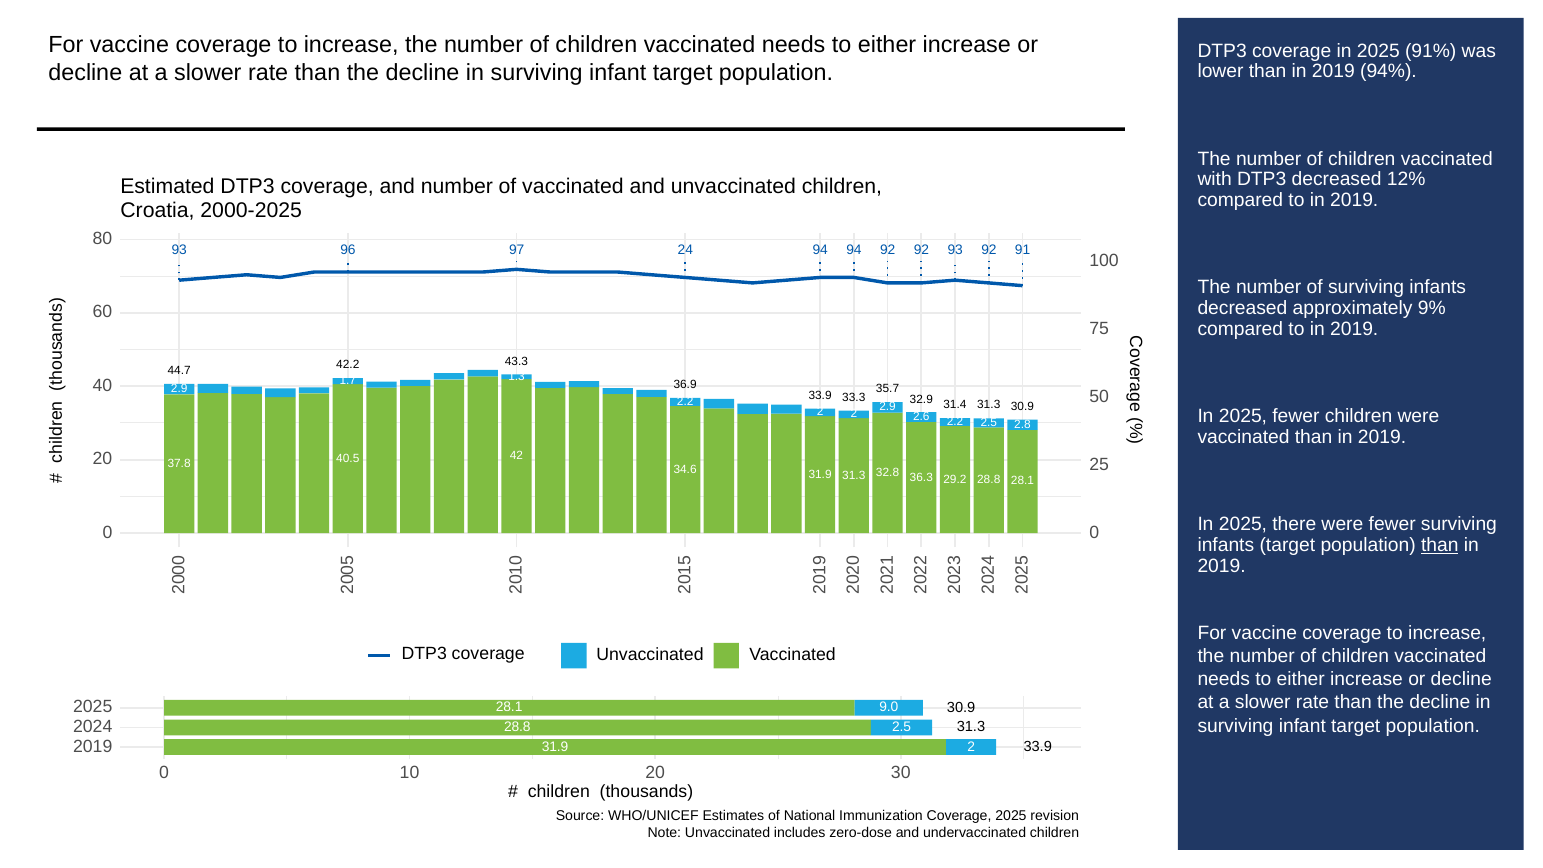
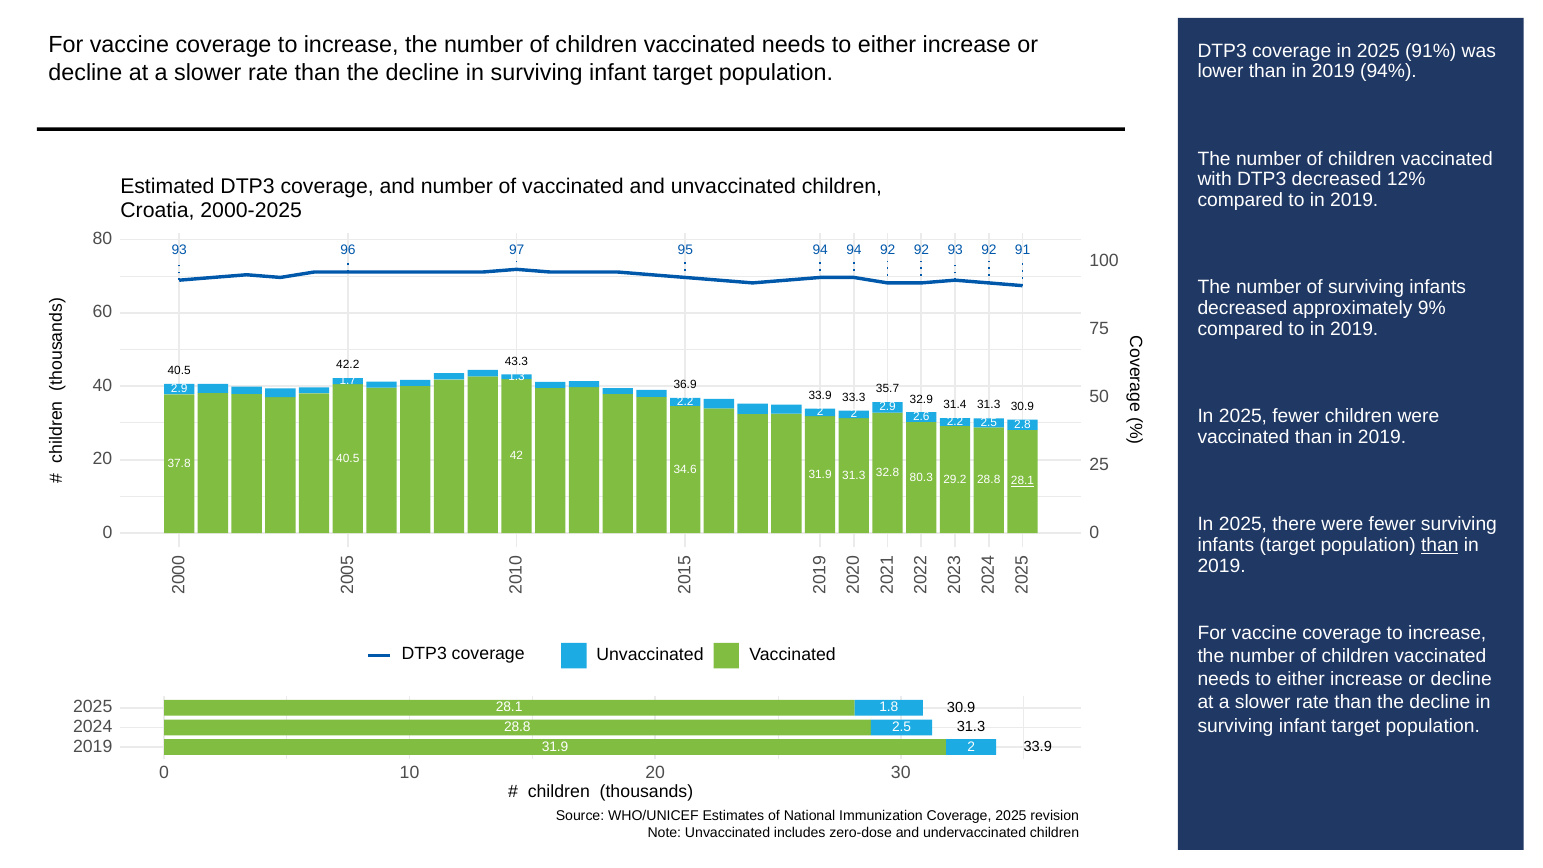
24: 24 -> 95 (685, 250)
44.7: 44.7 -> 40.5 (179, 371)
36.3: 36.3 -> 80.3 (921, 477)
28.1 underline: none -> present (1022, 481)
9.0: 9.0 -> 1.8 (889, 707)
